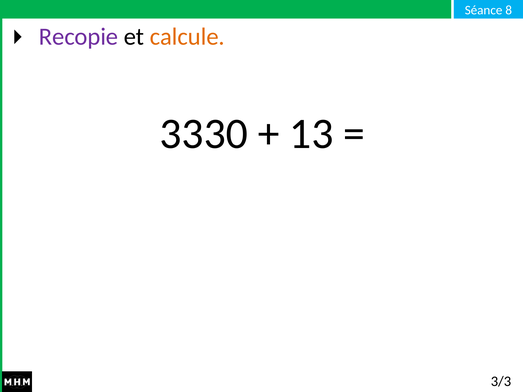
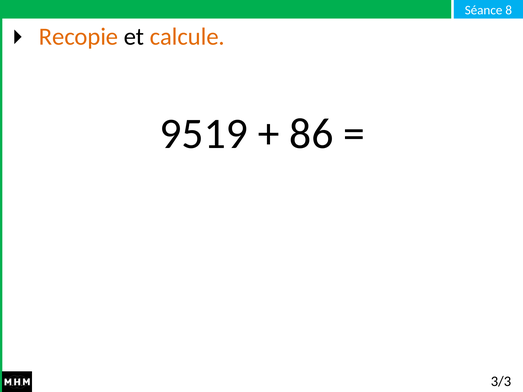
Recopie colour: purple -> orange (79, 37)
3330: 3330 -> 9519 (204, 134)
13: 13 -> 86 (311, 134)
